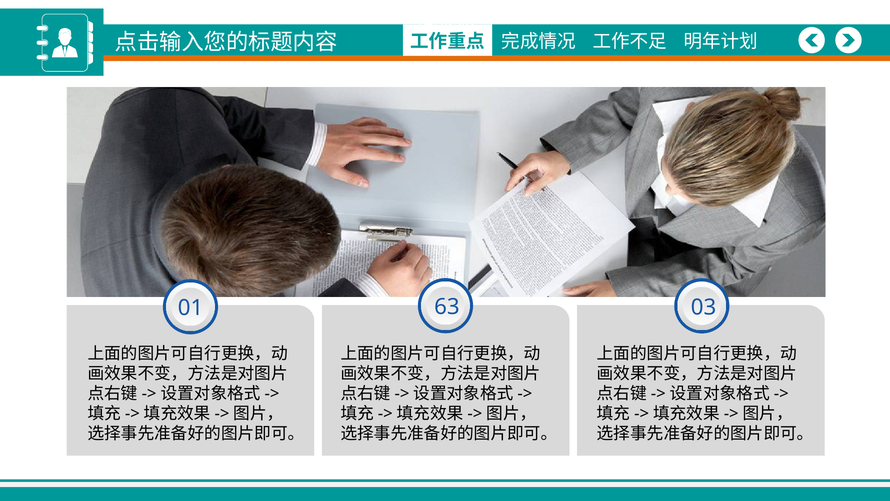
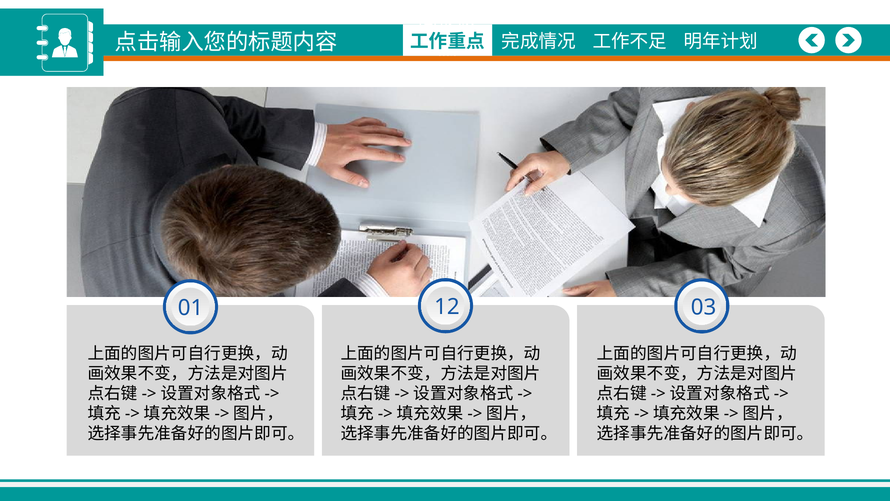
63: 63 -> 12 (447, 307)
